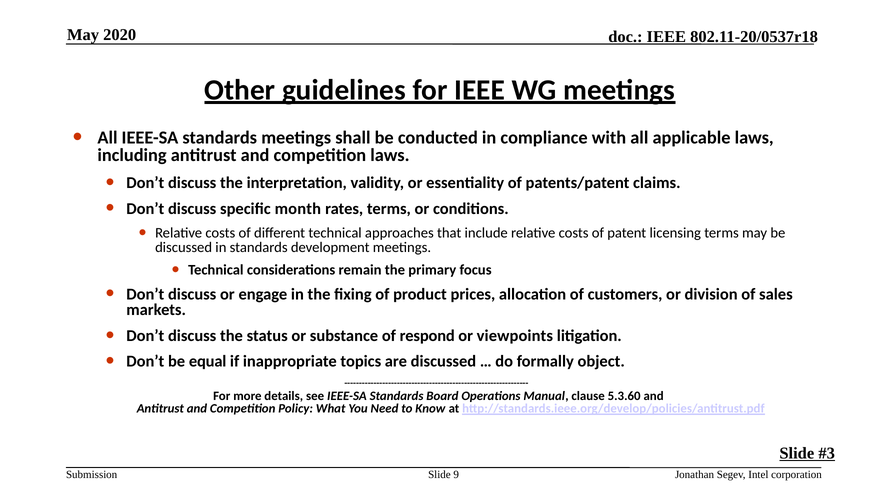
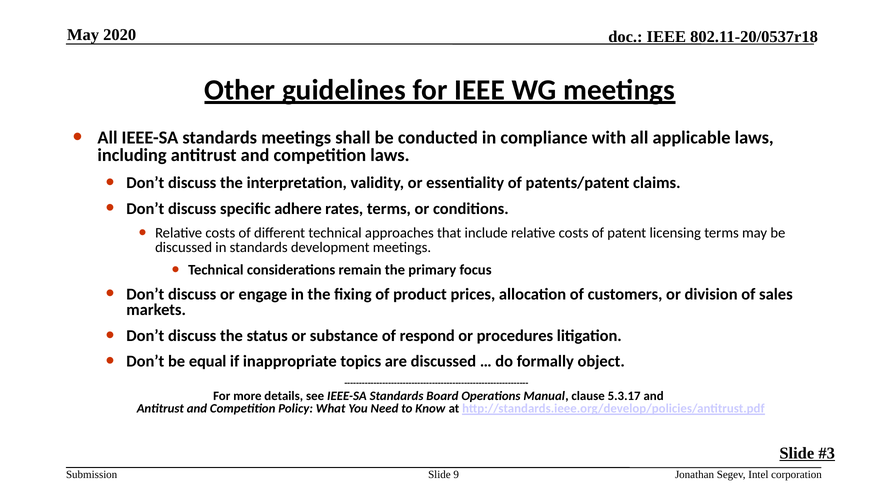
month: month -> adhere (298, 209)
viewpoints: viewpoints -> procedures (515, 336)
5.3.60: 5.3.60 -> 5.3.17 (624, 396)
